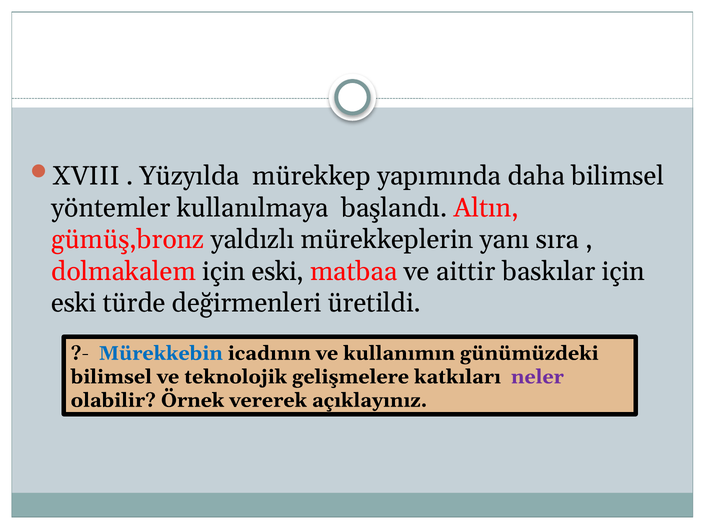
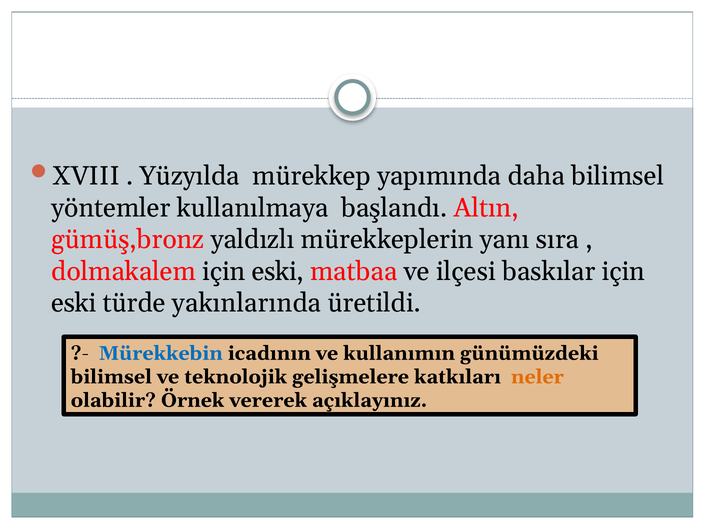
aittir: aittir -> ilçesi (466, 271)
değirmenleri: değirmenleri -> yakınlarında (247, 303)
neler colour: purple -> orange (537, 377)
